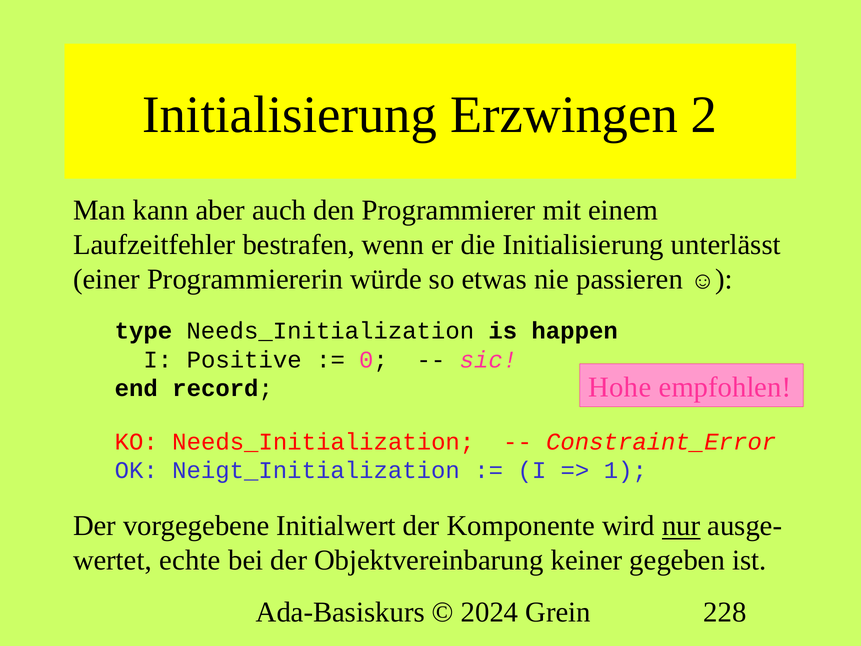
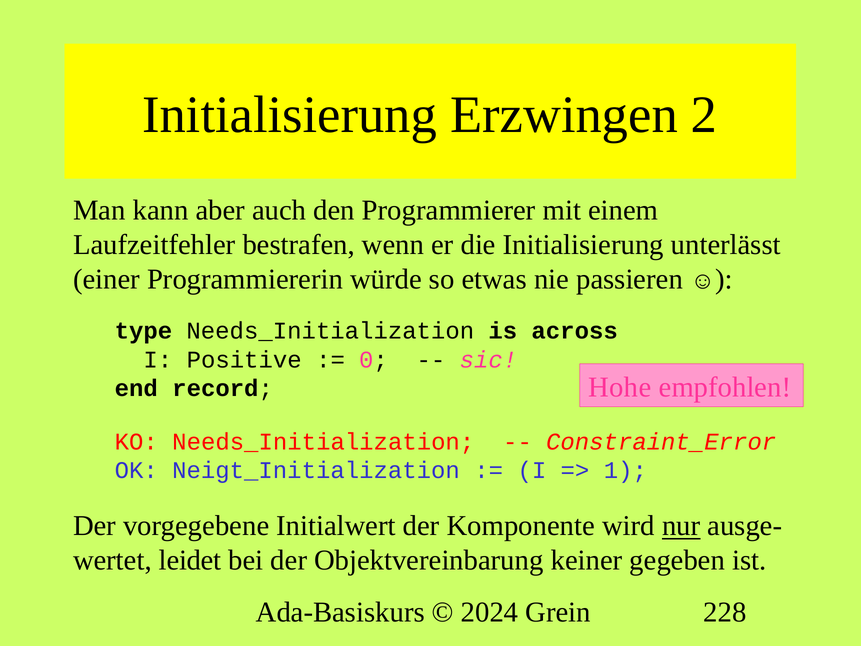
happen: happen -> across (575, 331)
echte: echte -> leidet (190, 560)
